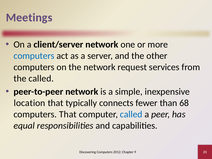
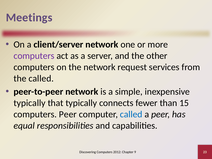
computers colour: blue -> purple (34, 56)
location: location -> typically (30, 103)
68: 68 -> 15 (184, 103)
computers That: That -> Peer (68, 114)
